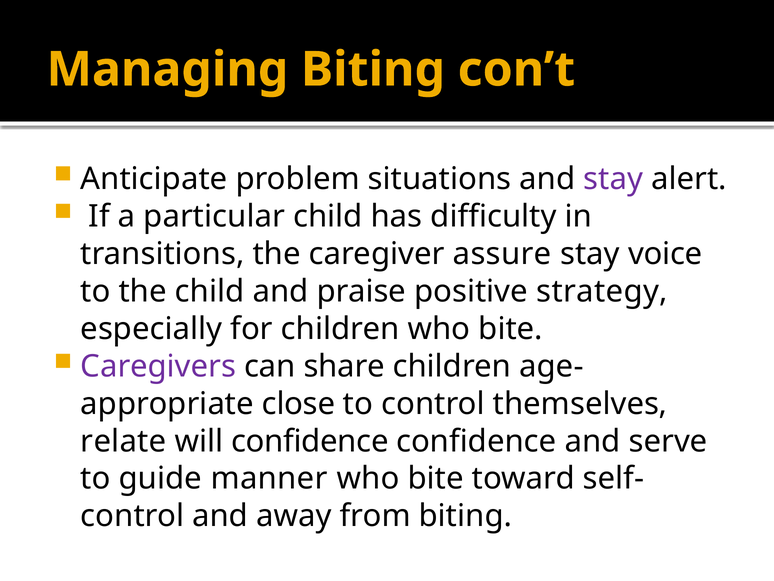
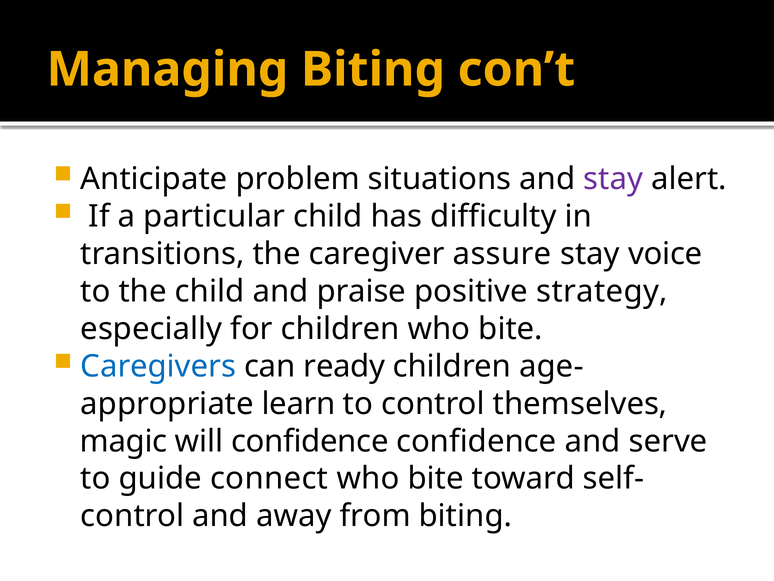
Caregivers colour: purple -> blue (158, 366)
share: share -> ready (344, 366)
close: close -> learn (299, 403)
relate: relate -> magic (124, 441)
manner: manner -> connect (269, 478)
